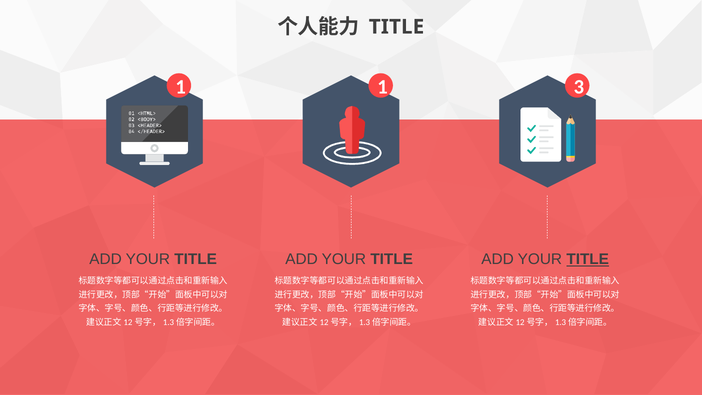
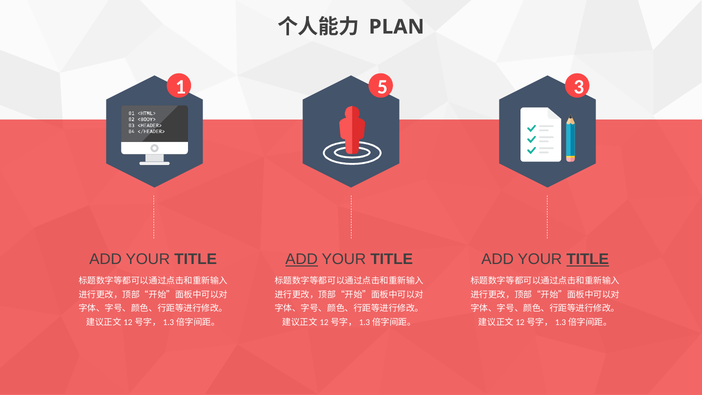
TITLE: TITLE -> PLAN (397, 27)
1 1: 1 -> 5 (382, 87)
ADD underline: none -> present (302, 259)
